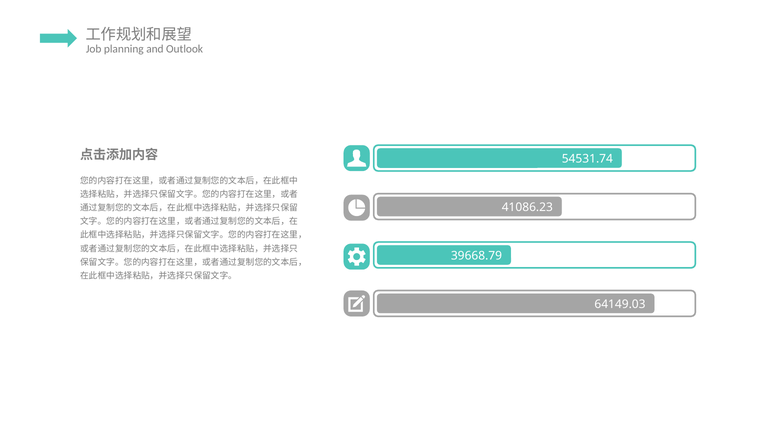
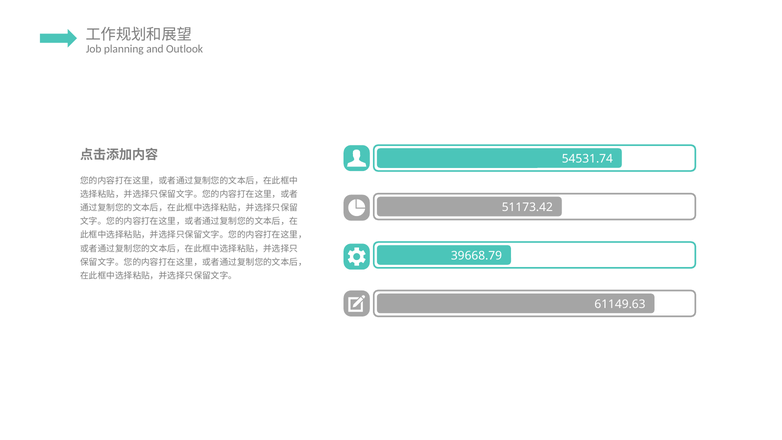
41086.23: 41086.23 -> 51173.42 (527, 207)
64149.03: 64149.03 -> 61149.63 (620, 304)
